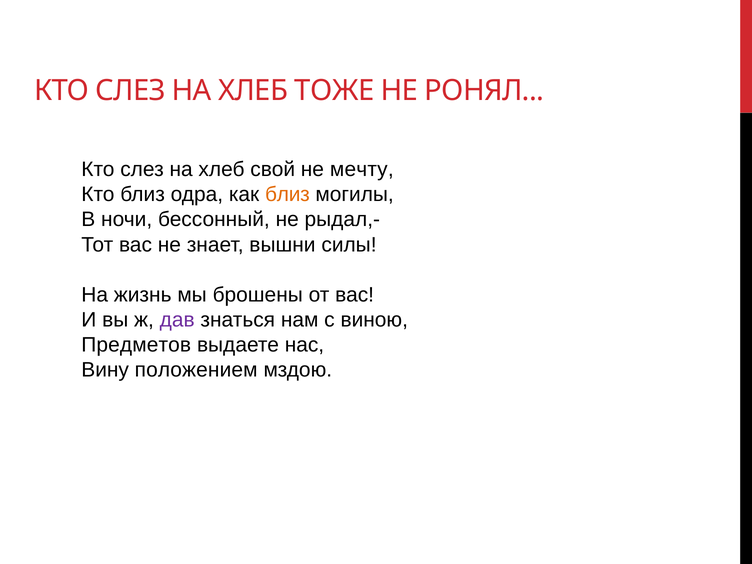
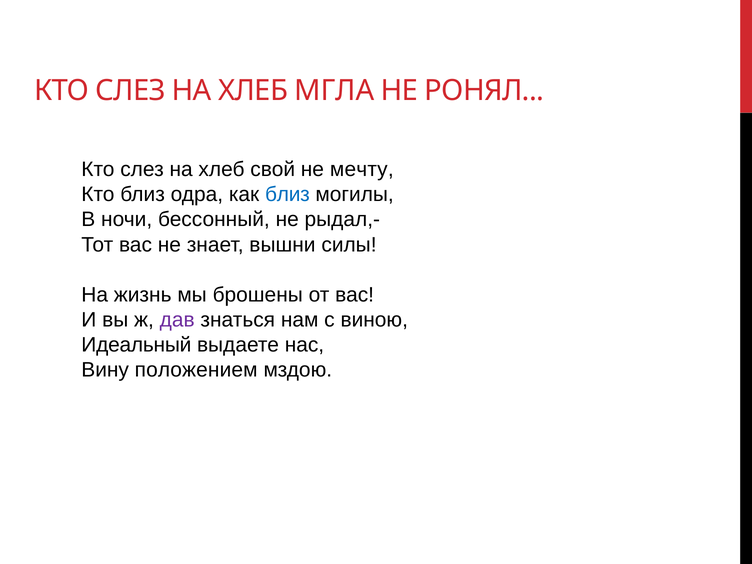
ТОЖЕ: ТОЖЕ -> МГЛА (334, 91)
близ colour: orange -> blue (287, 195)
Предметов: Предметов -> Идеальный (136, 345)
